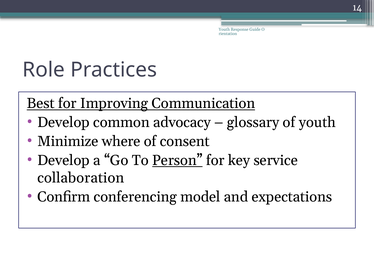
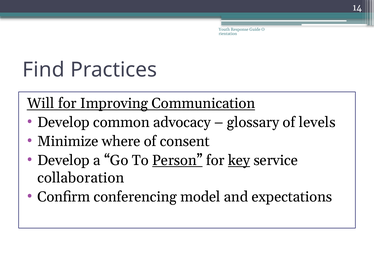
Role: Role -> Find (44, 70)
Best: Best -> Will (41, 104)
of youth: youth -> levels (317, 123)
key underline: none -> present (239, 161)
